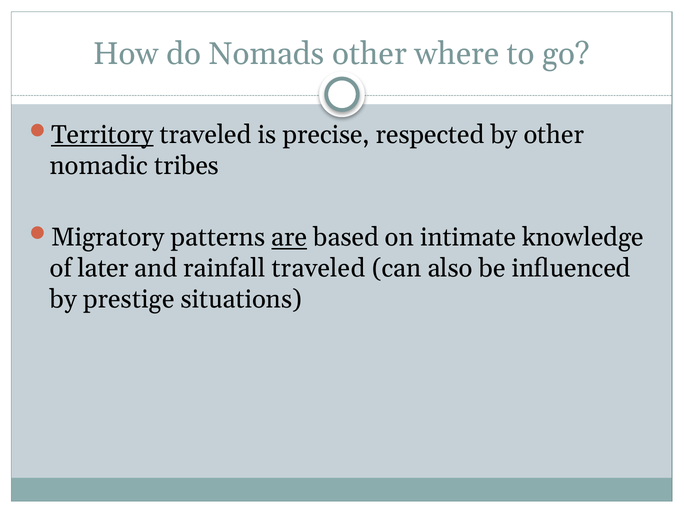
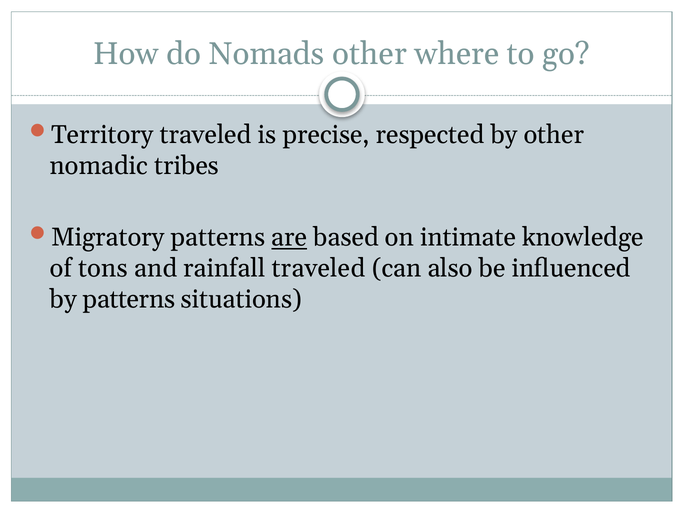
Territory underline: present -> none (102, 135)
later: later -> tons (103, 268)
by prestige: prestige -> patterns (129, 299)
